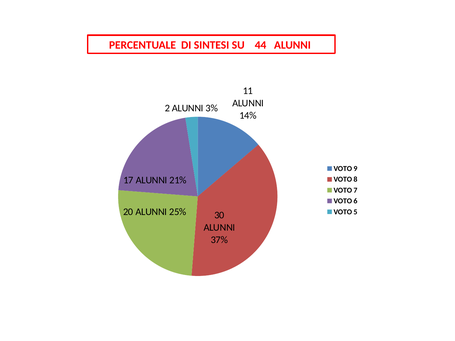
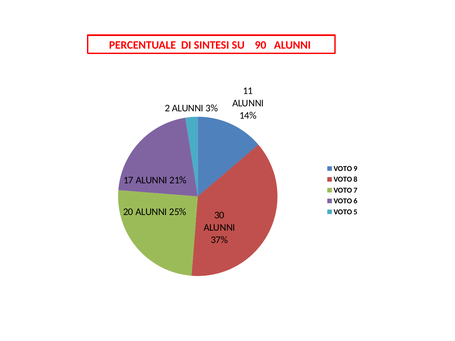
44: 44 -> 90 (261, 45)
